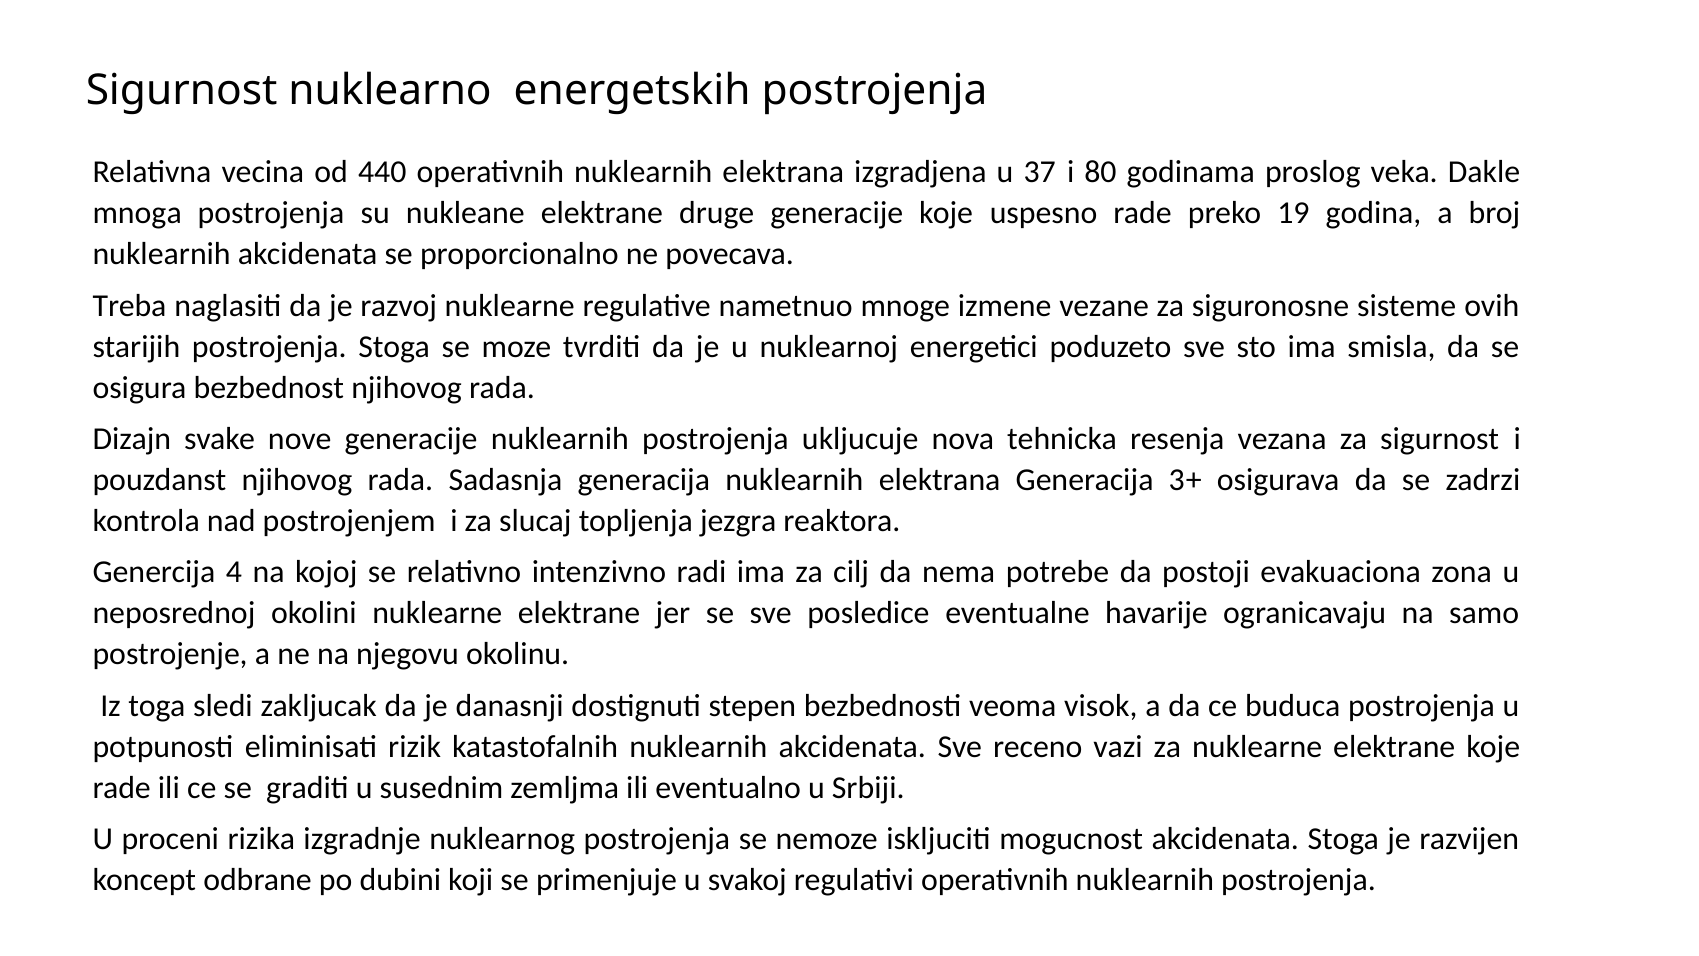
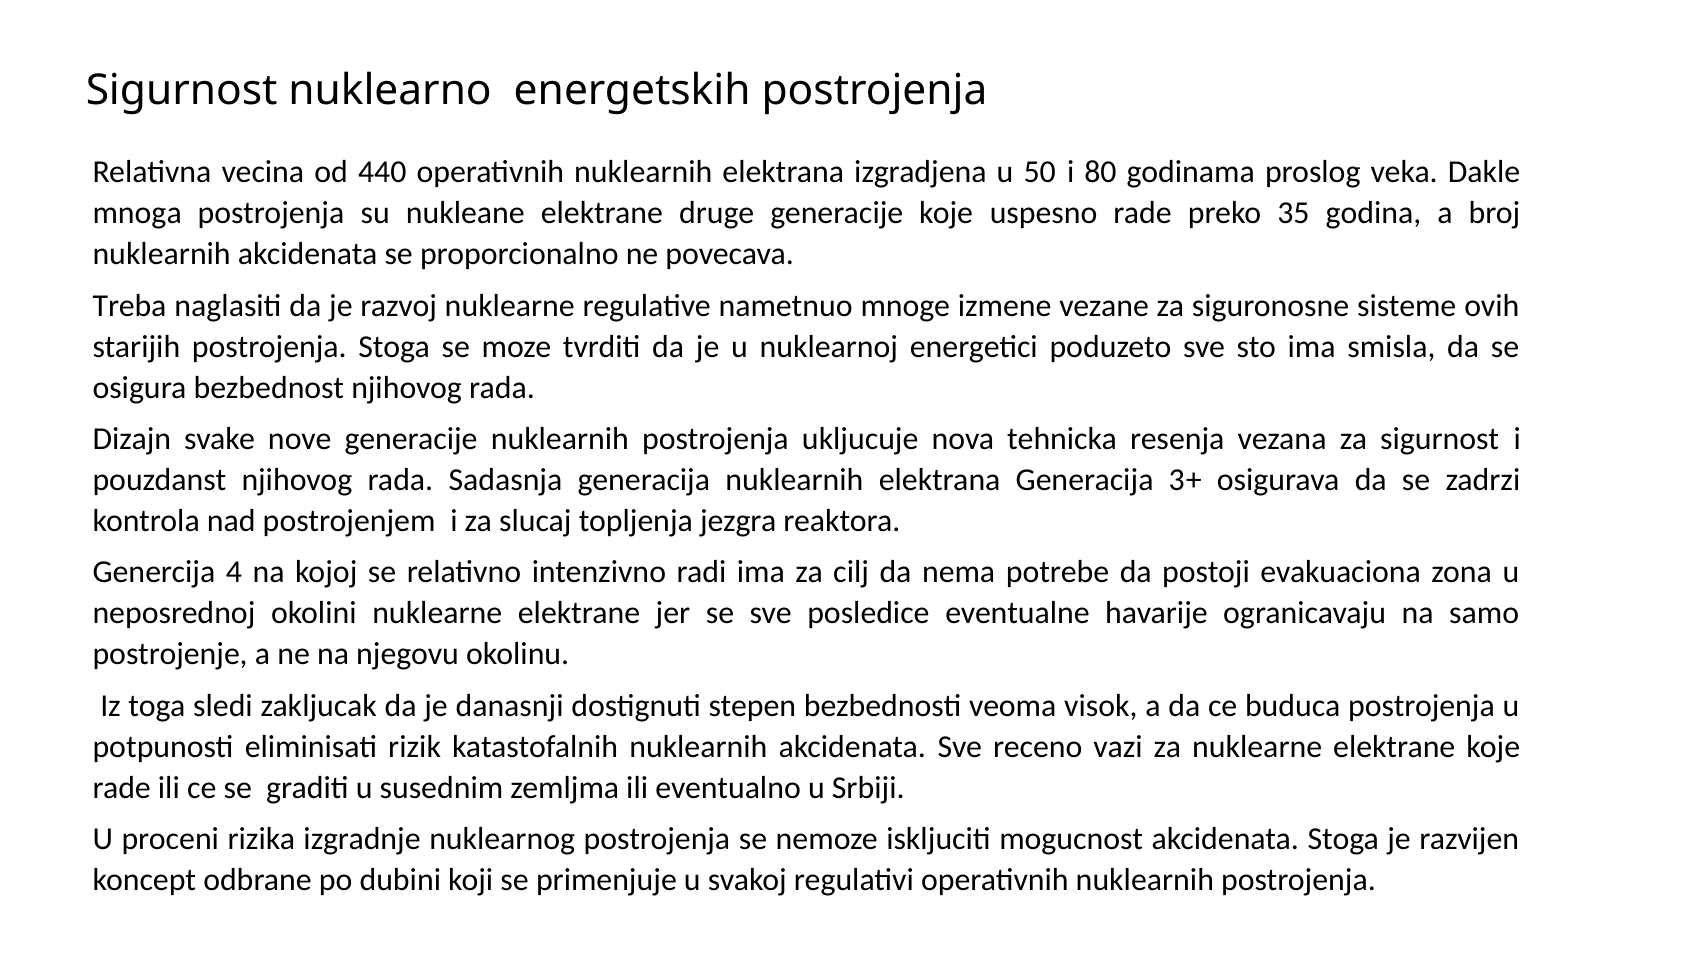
37: 37 -> 50 (1040, 172)
19: 19 -> 35 (1293, 213)
